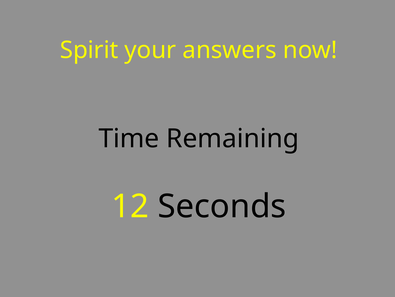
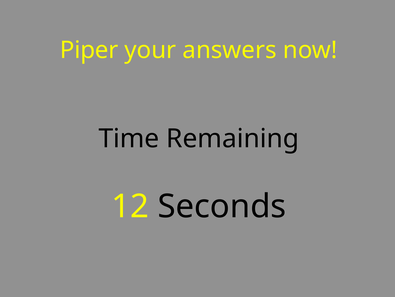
Spirit: Spirit -> Piper (89, 50)
